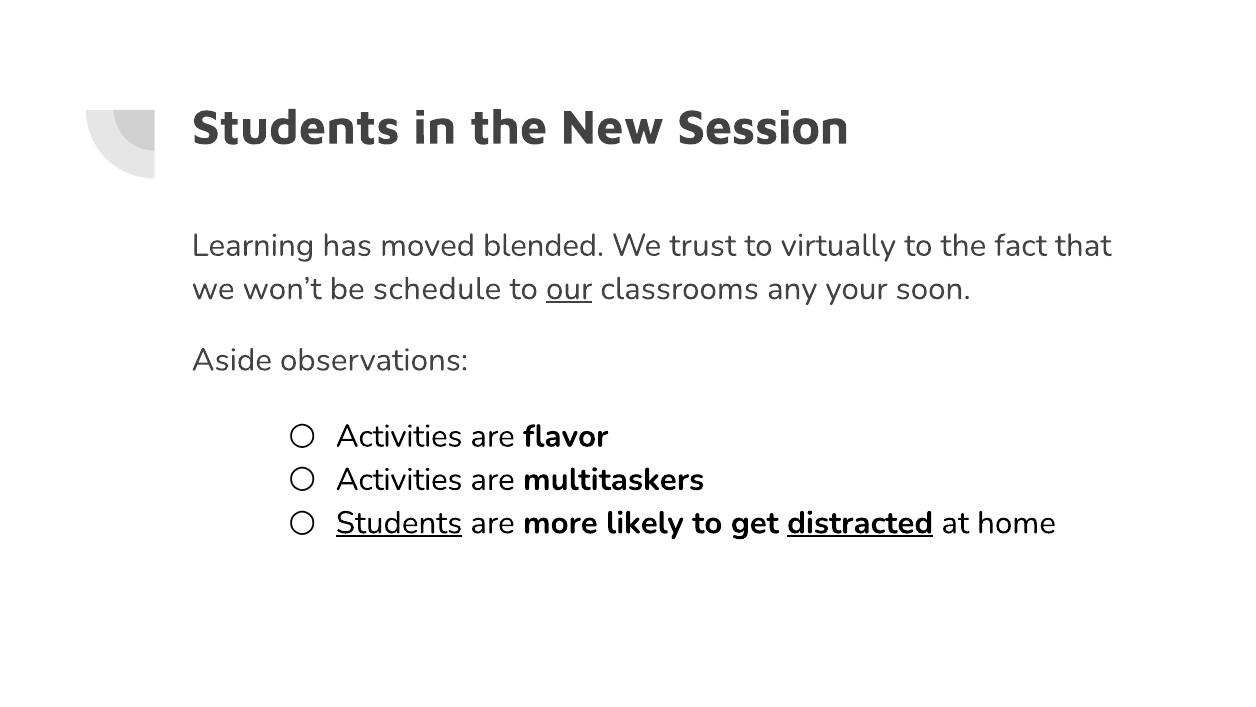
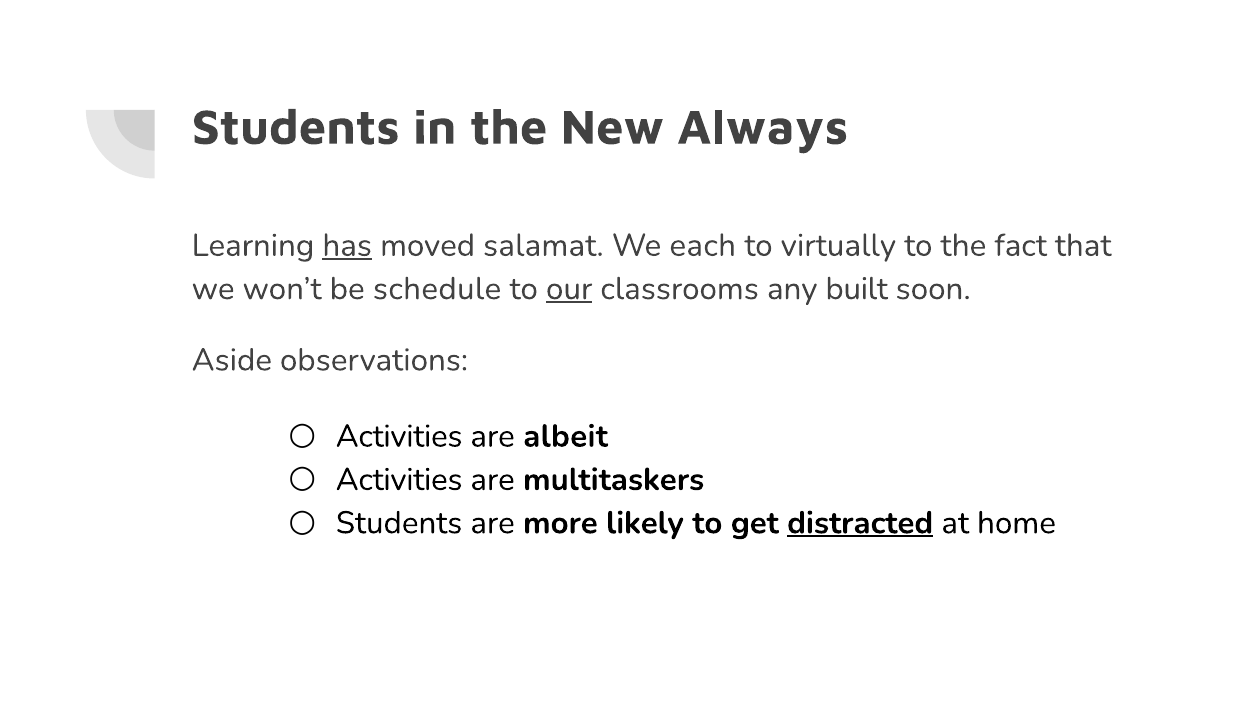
Session: Session -> Always (763, 128)
has underline: none -> present (347, 245)
blended: blended -> salamat (543, 245)
trust: trust -> each (703, 245)
your: your -> built (857, 289)
flavor: flavor -> albeit (566, 436)
Students underline: present -> none (399, 523)
